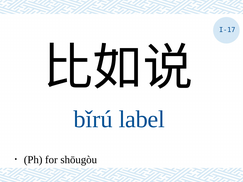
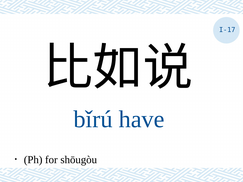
label: label -> have (142, 120)
